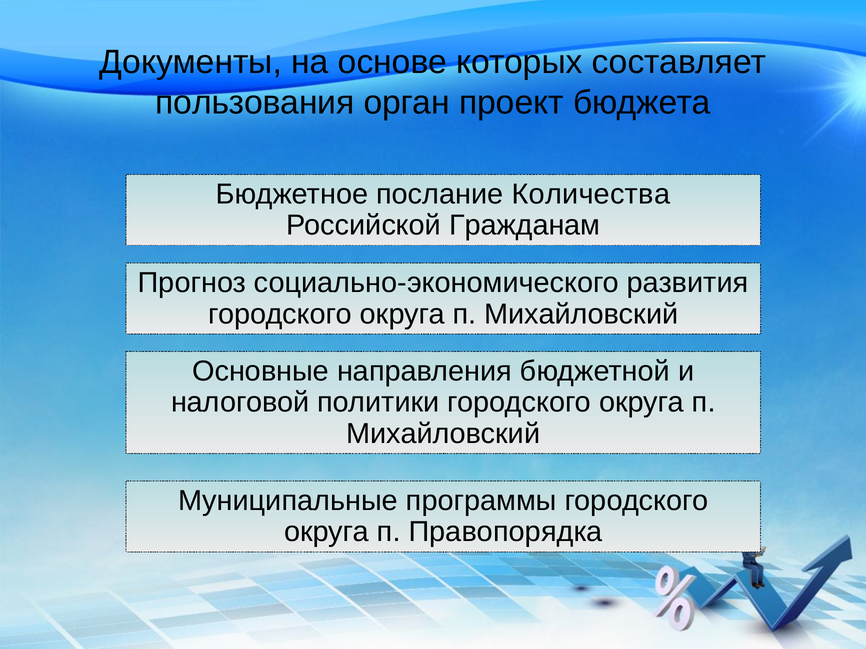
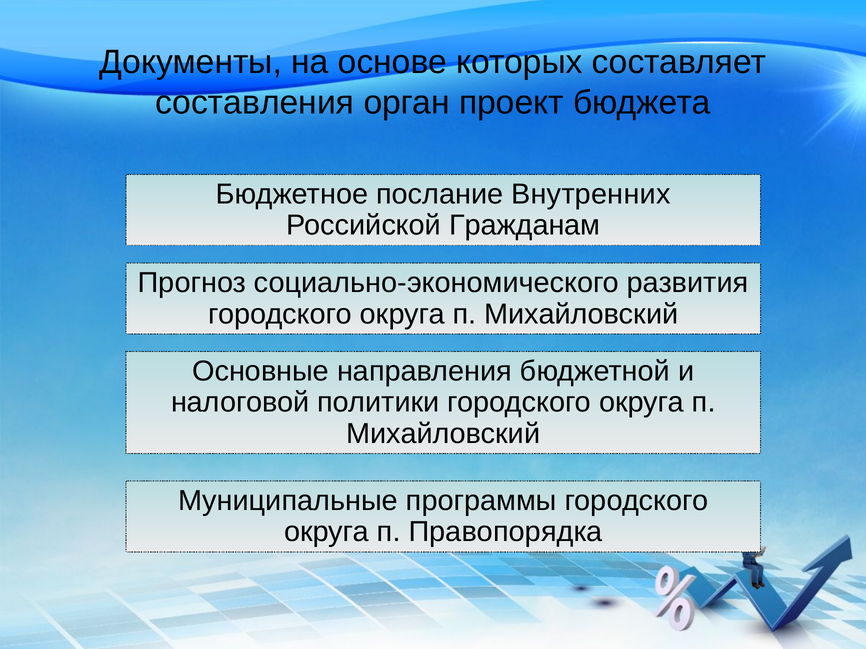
пользования: пользования -> составления (255, 103)
Количества: Количества -> Внутренних (591, 194)
